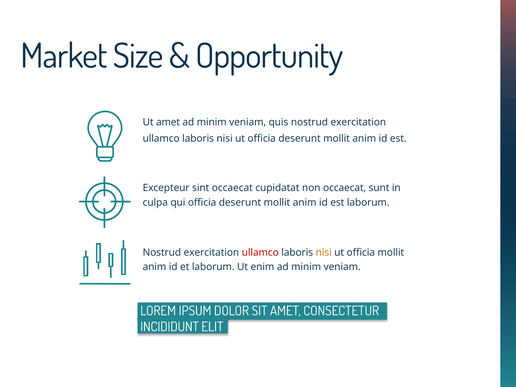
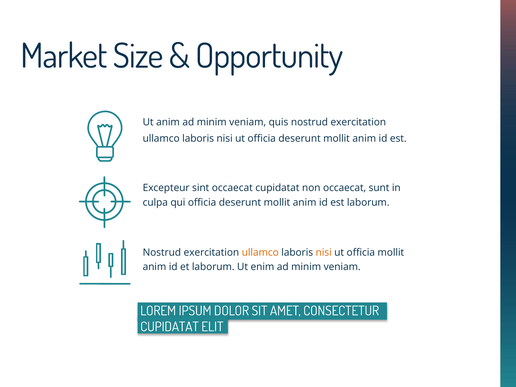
Ut amet: amet -> anim (168, 122)
ullamco colour: red -> orange (260, 252)
INCIDIDUNT: INCIDIDUNT -> CUPIDATAT (170, 327)
